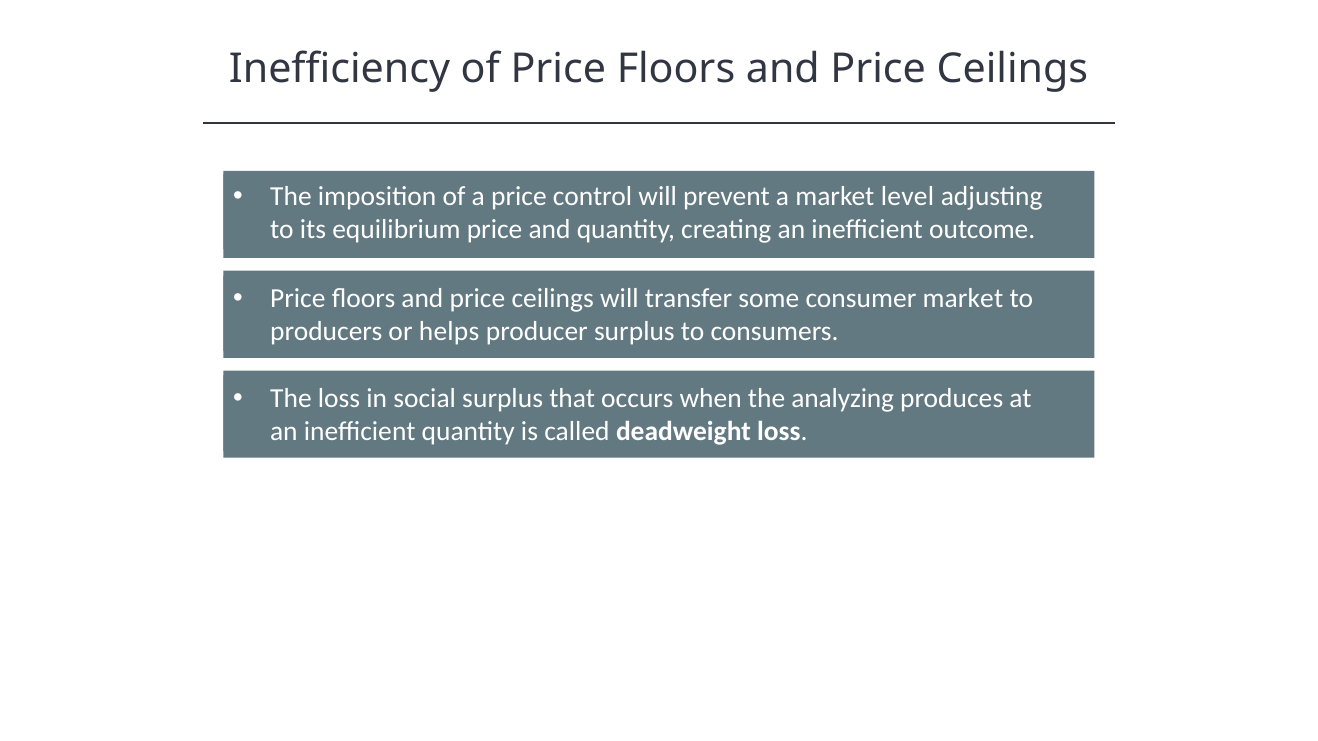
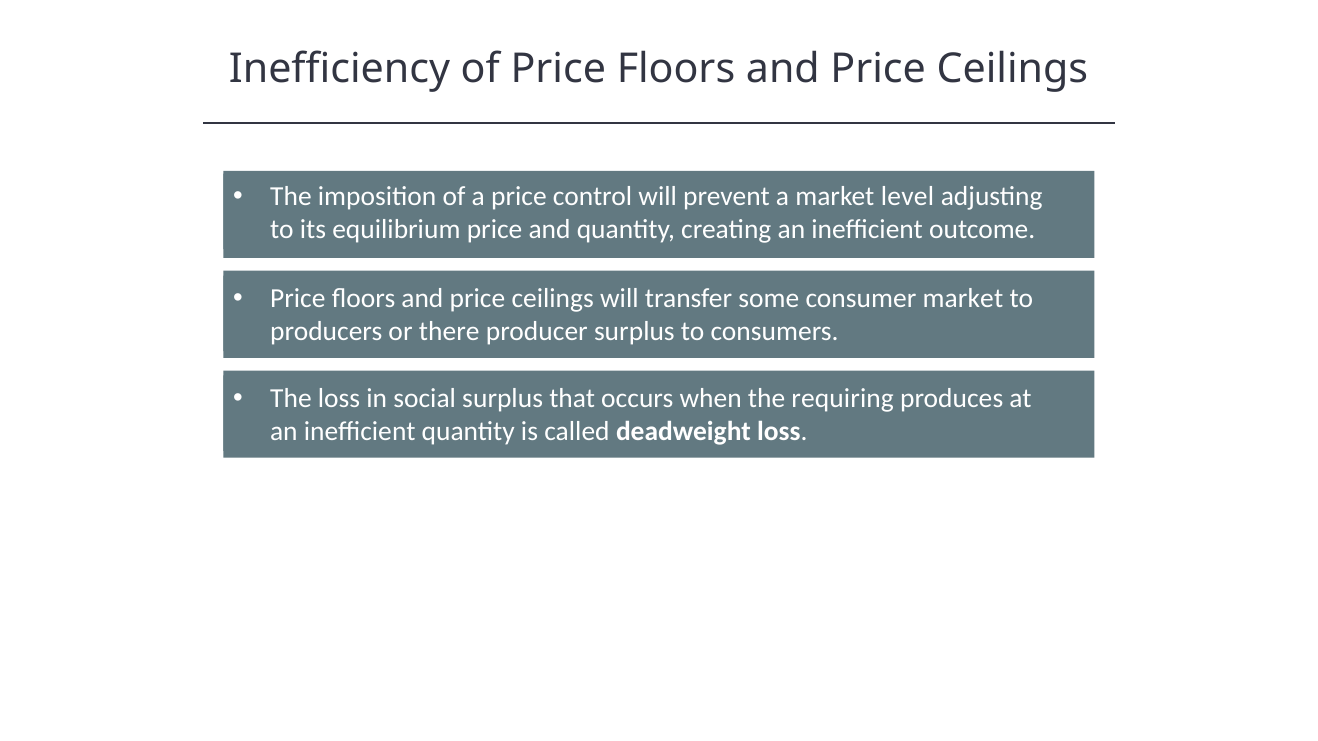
helps: helps -> there (449, 332)
analyzing: analyzing -> requiring (843, 399)
